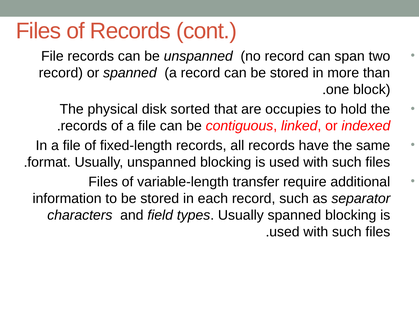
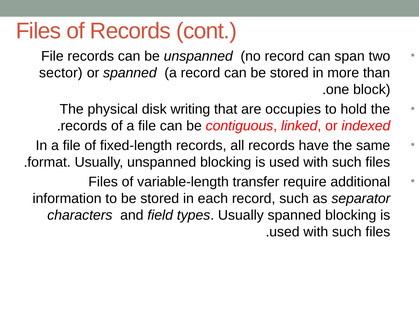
record: record -> sector (61, 73)
sorted: sorted -> writing (190, 109)
